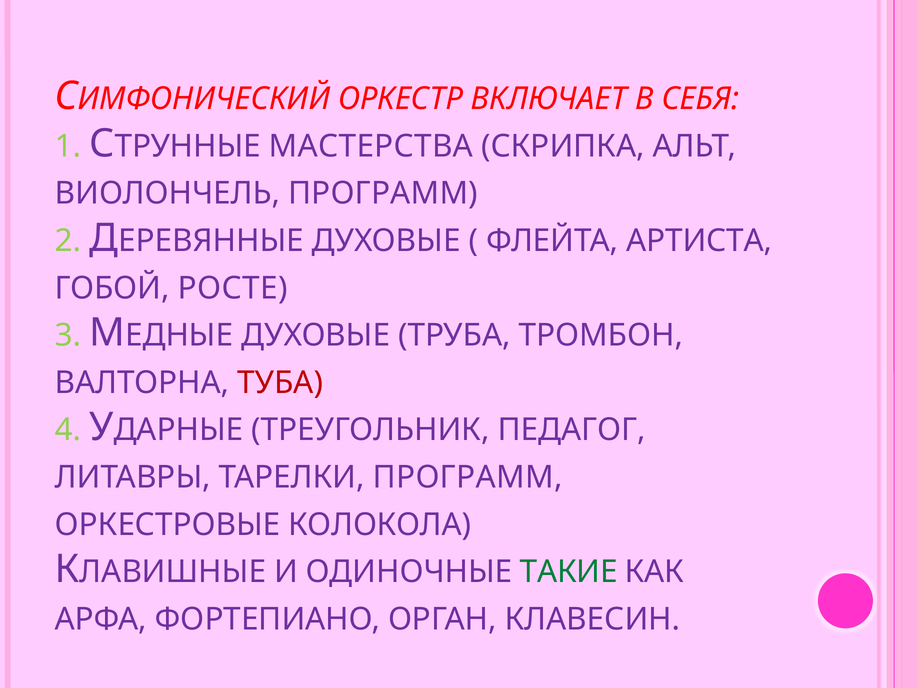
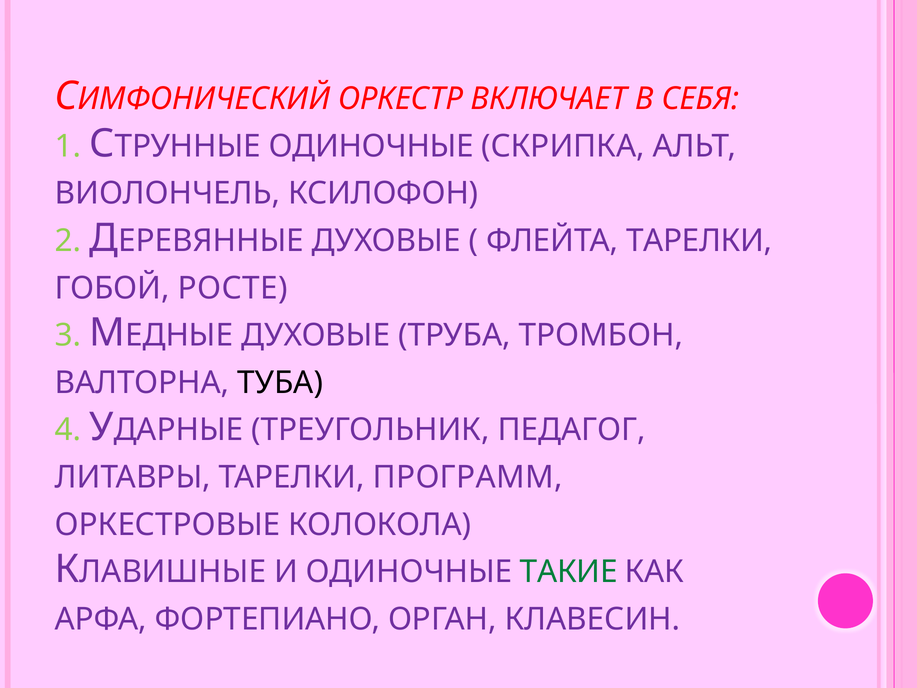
МАСТЕРСТВА: МАСТЕРСТВА -> ОДИНОЧНЫЕ (371, 146)
ВИОЛОНЧЕЛЬ ПРОГРАММ: ПРОГРАММ -> КСИЛОФОН (383, 193)
ФЛЕЙТА АРТИСТА: АРТИСТА -> ТАРЕЛКИ (699, 241)
ТУБА colour: red -> black (280, 383)
